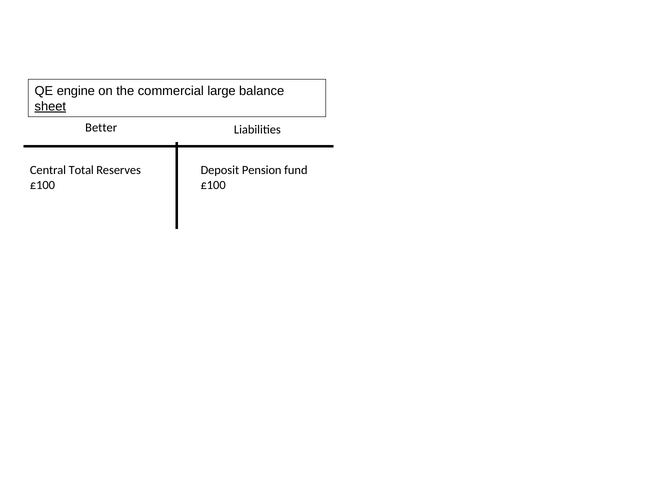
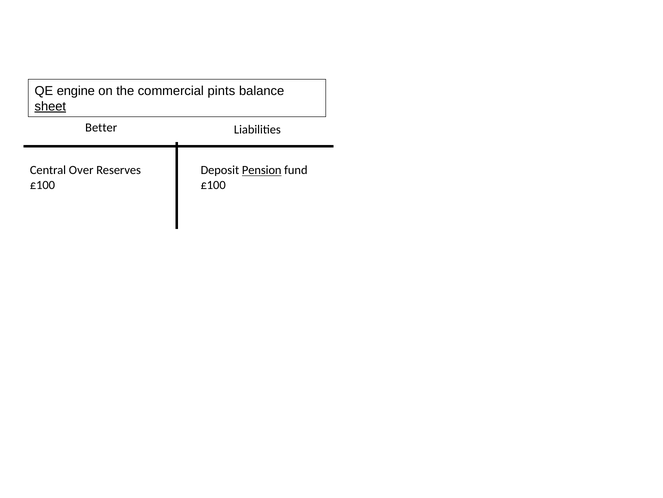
large: large -> pints (221, 91)
Total: Total -> Over (81, 170)
Pension underline: none -> present (262, 170)
